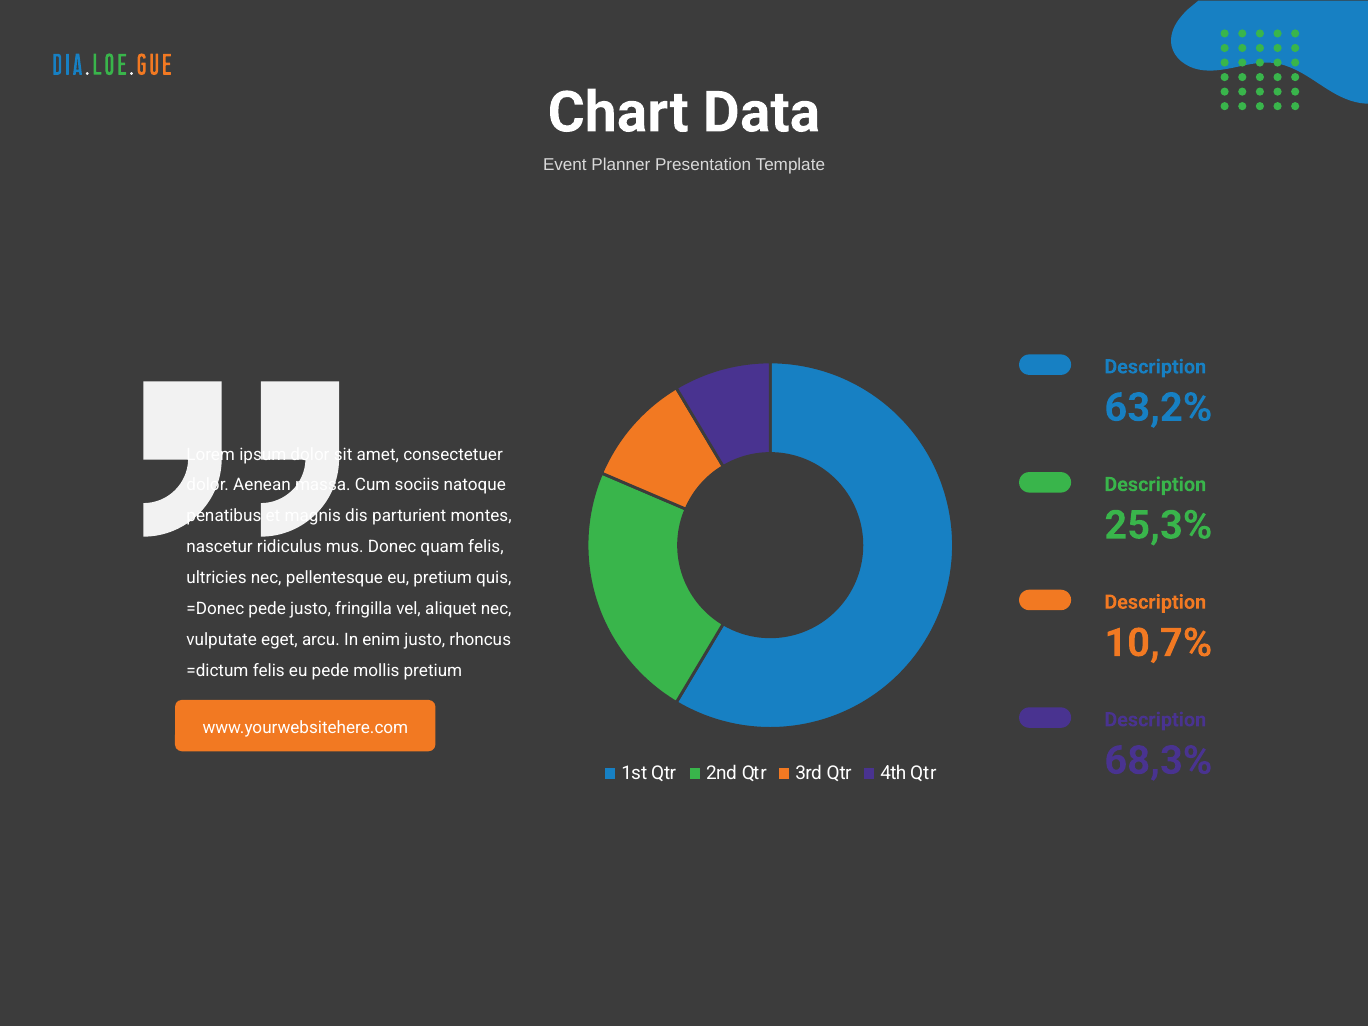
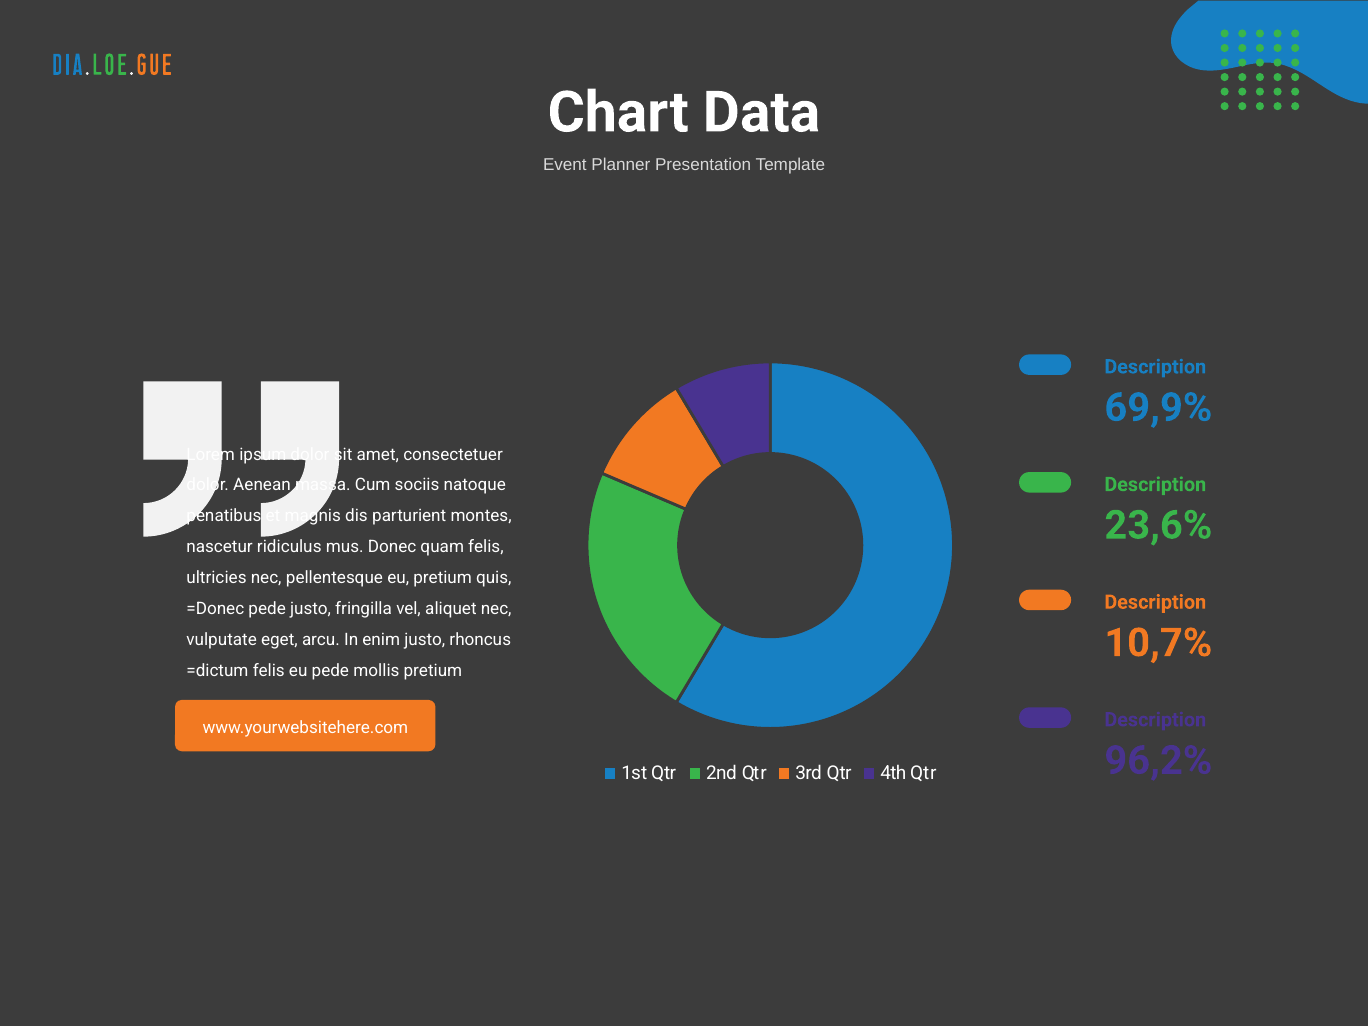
63,2%: 63,2% -> 69,9% (1158, 408)
25,3%: 25,3% -> 23,6% (1158, 525)
68,3%: 68,3% -> 96,2% (1158, 761)
